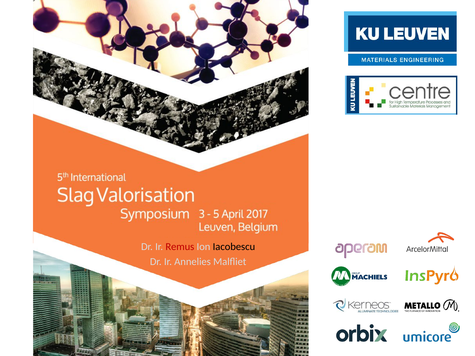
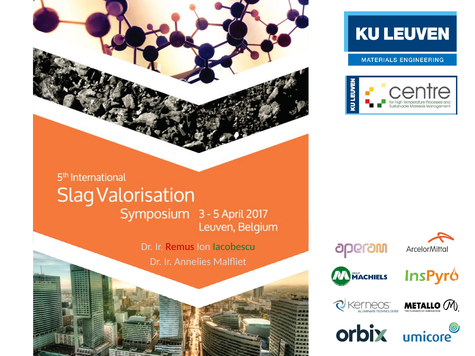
Iacobescu colour: black -> green (234, 247)
